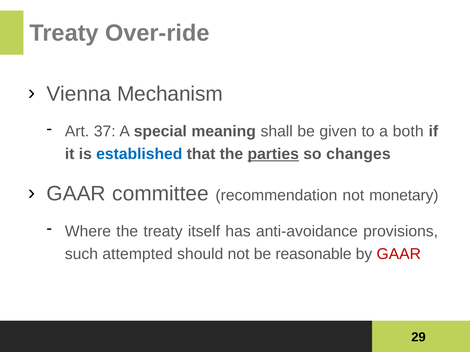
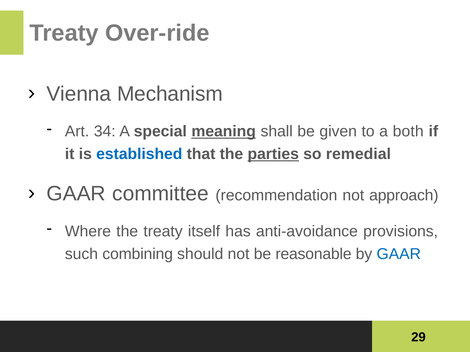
37: 37 -> 34 (105, 132)
meaning underline: none -> present (224, 132)
changes: changes -> remedial (358, 154)
monetary: monetary -> approach (404, 196)
attempted: attempted -> combining (138, 254)
GAAR colour: red -> blue (399, 254)
